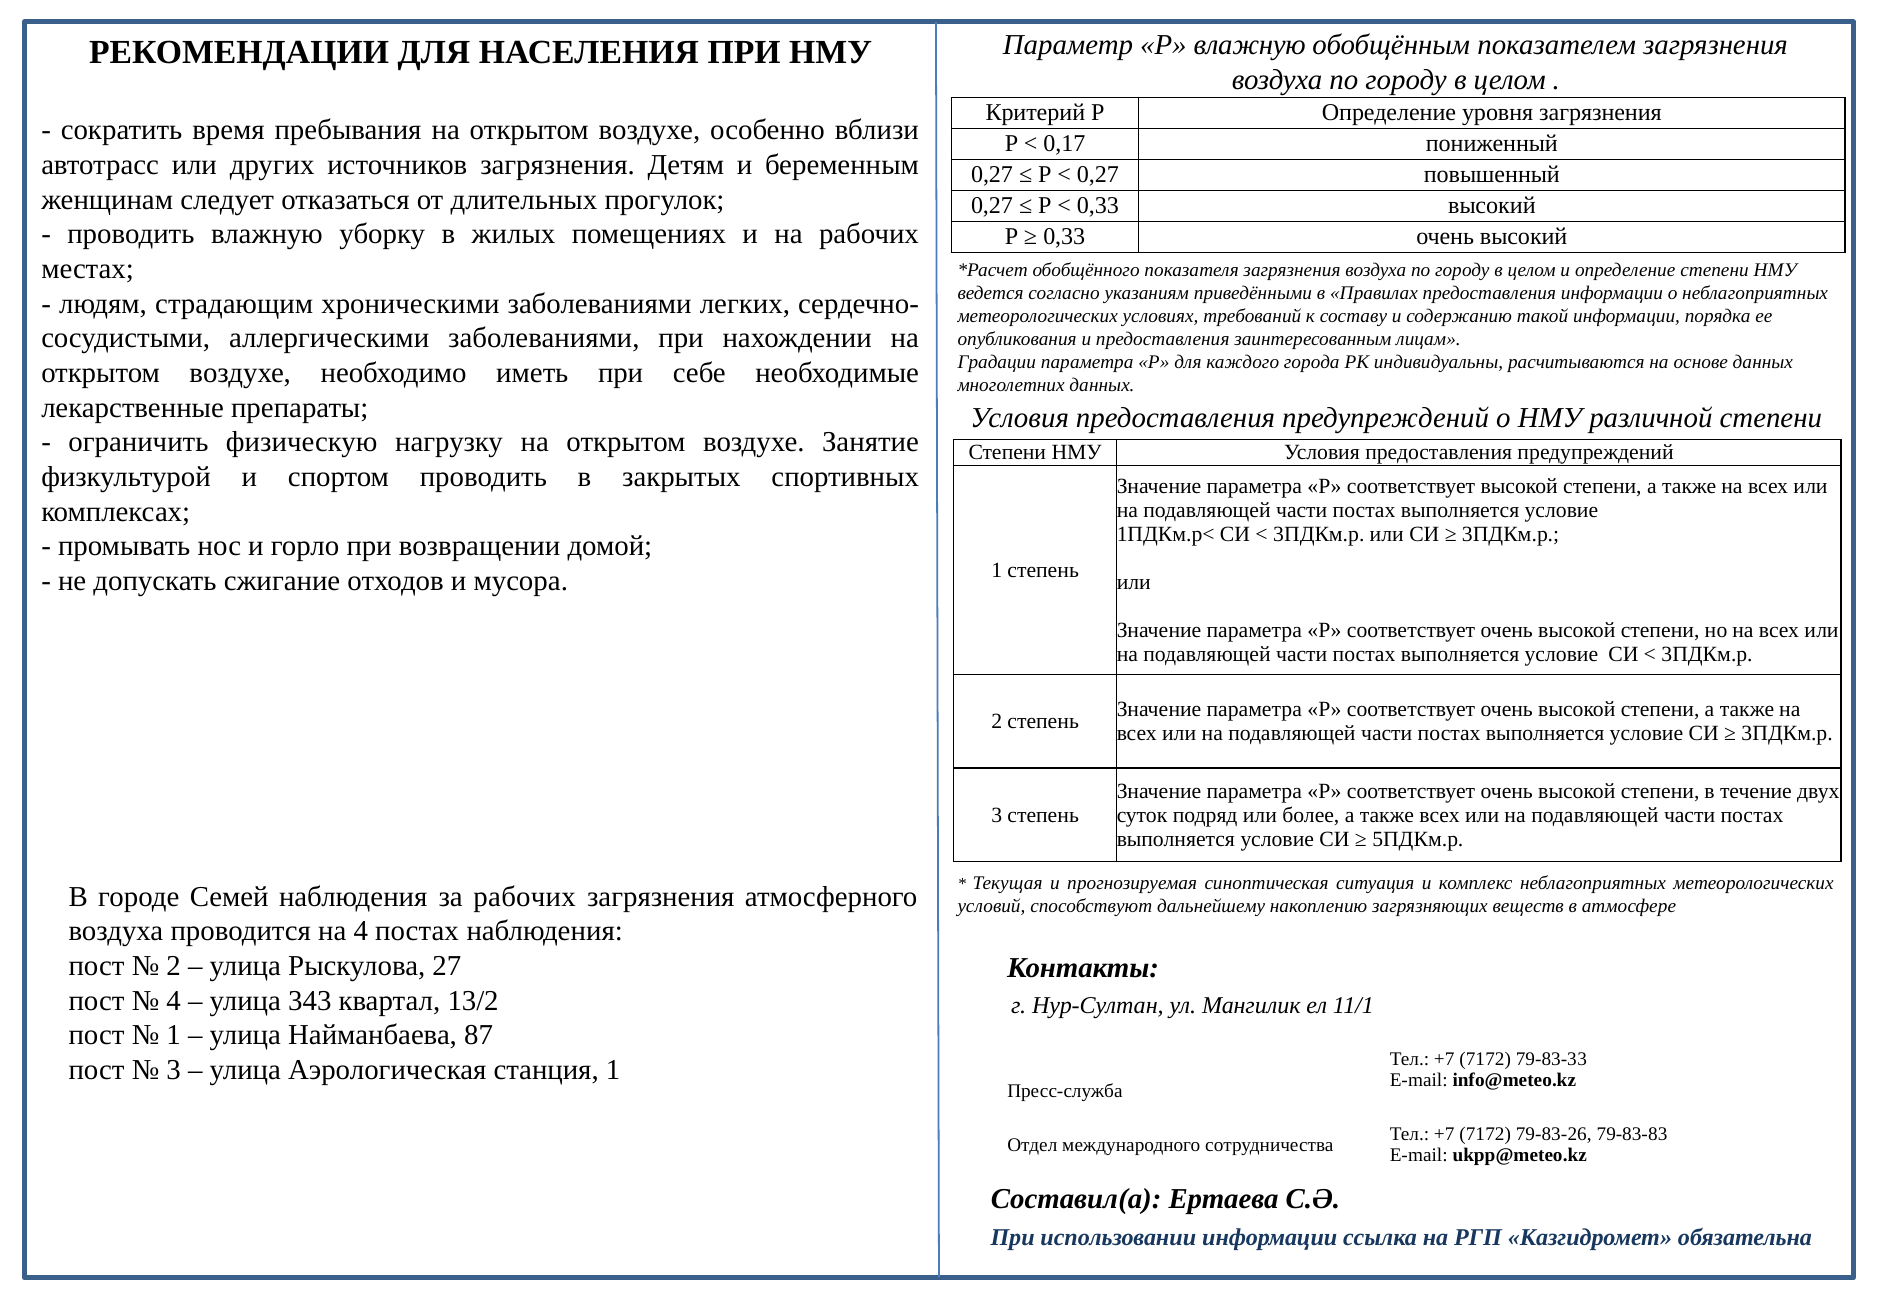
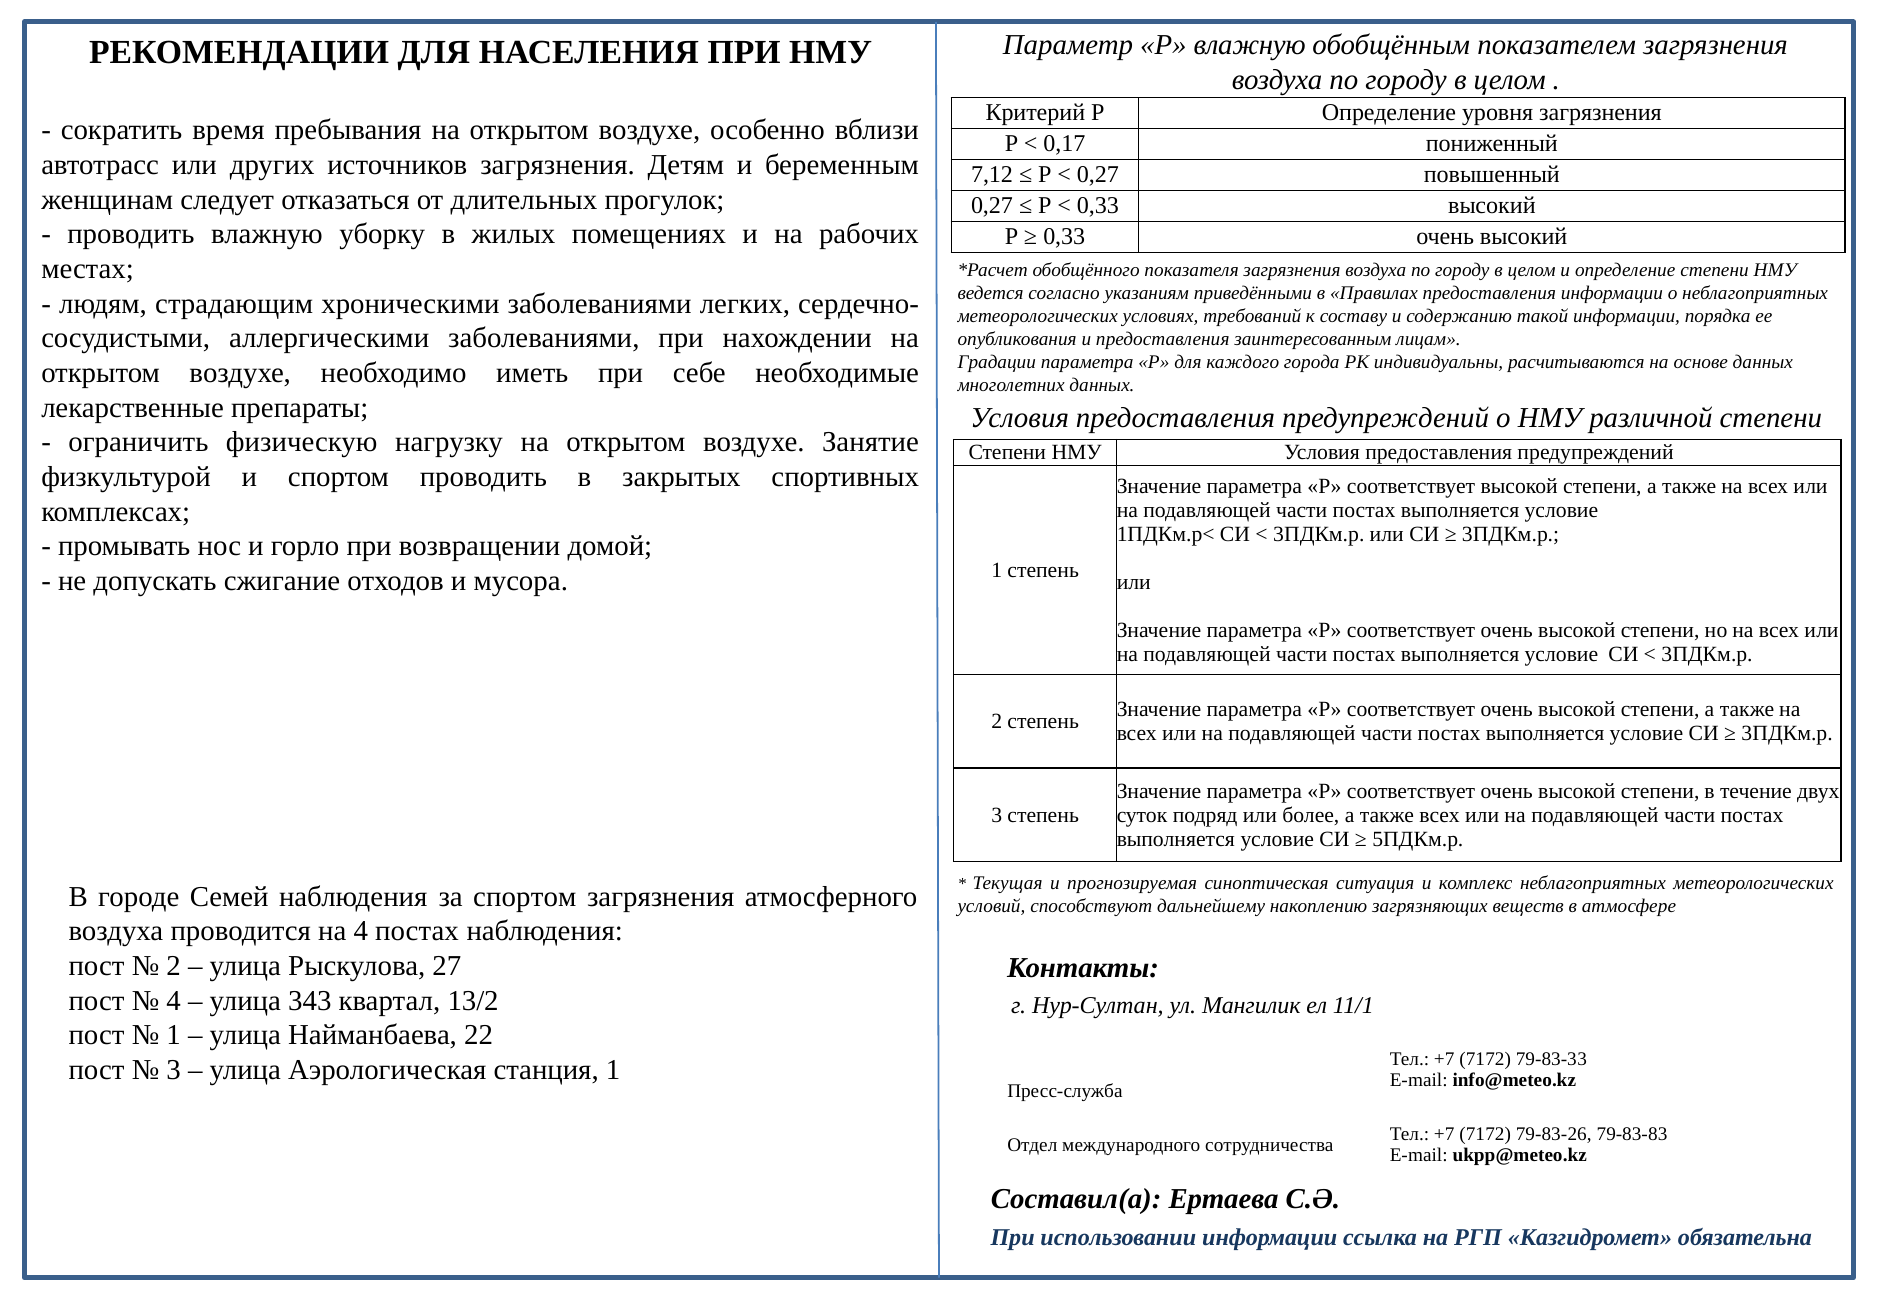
0,27: 0,27 -> 7,12 (992, 175)
за рабочих: рабочих -> спортом (525, 897)
87: 87 -> 22 (479, 1035)
